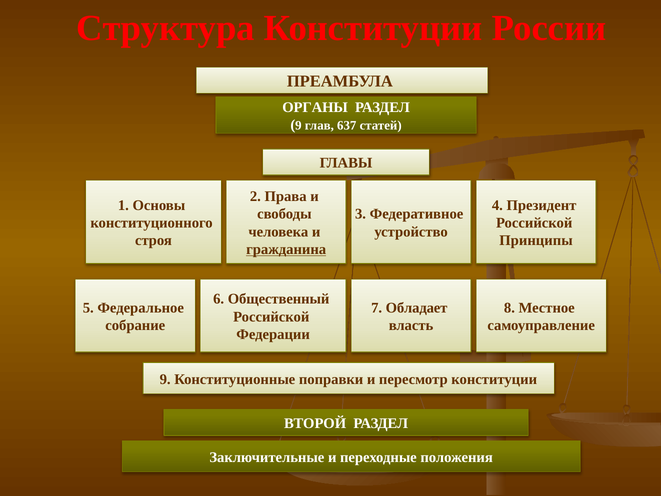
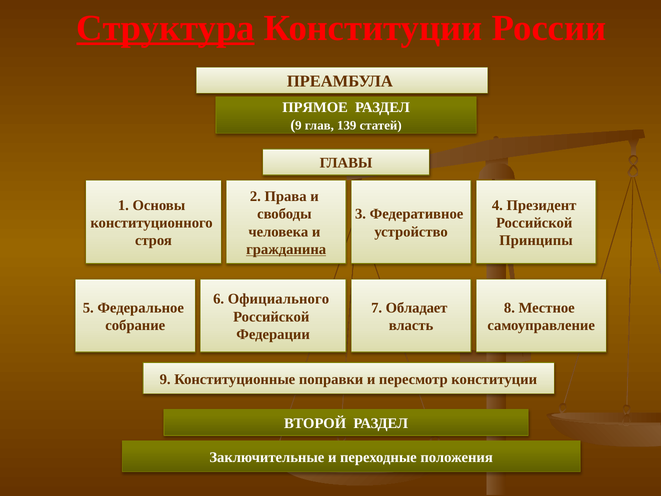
Структура underline: none -> present (166, 28)
ОРГАНЫ: ОРГАНЫ -> ПРЯМОЕ (315, 107)
637: 637 -> 139 (347, 126)
Общественный: Общественный -> Официального (278, 299)
